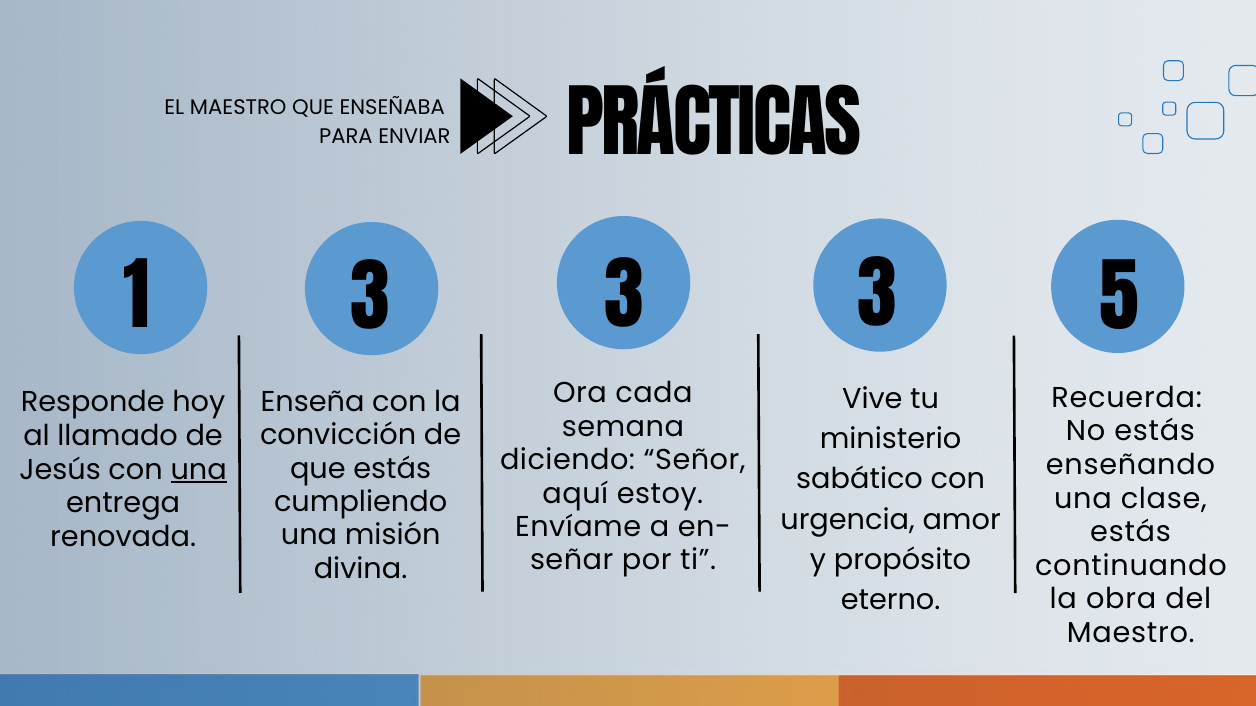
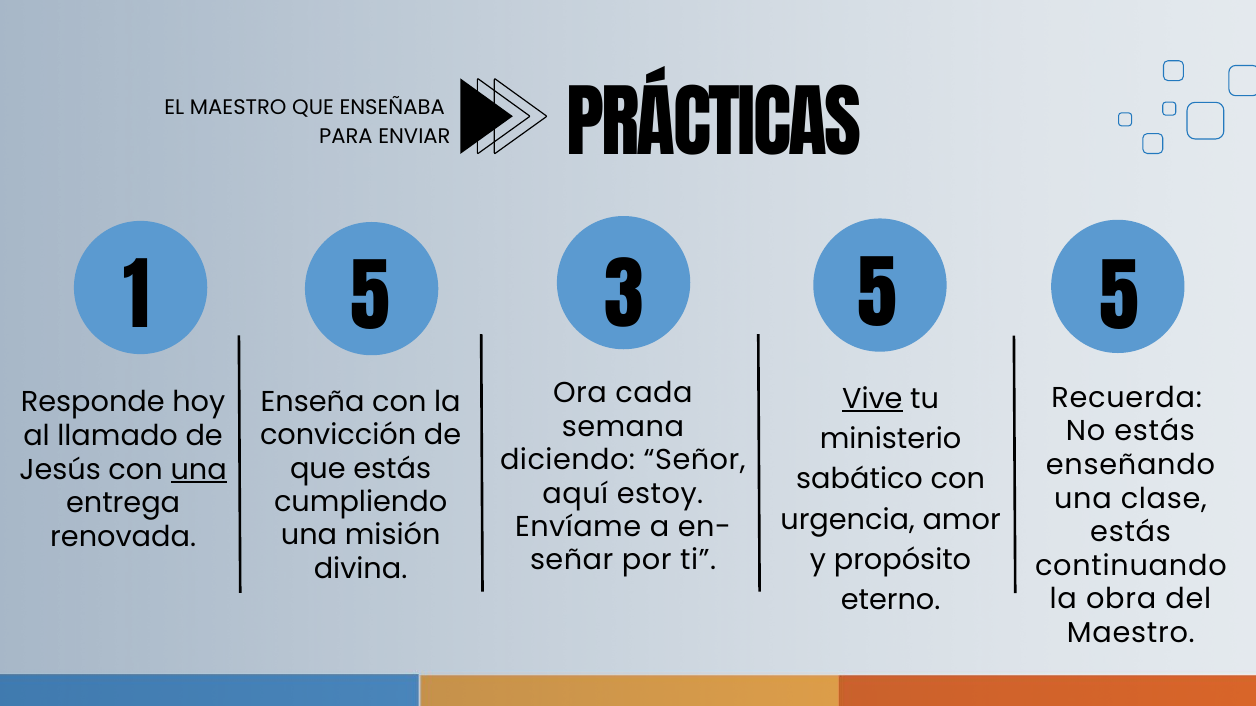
1 3: 3 -> 5 (370, 302)
3: 3 -> 5 (877, 299)
Vive underline: none -> present (872, 399)
